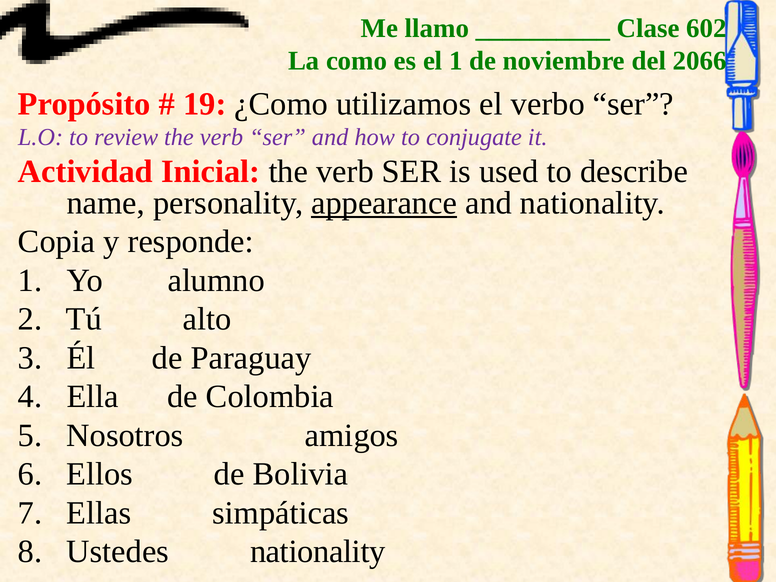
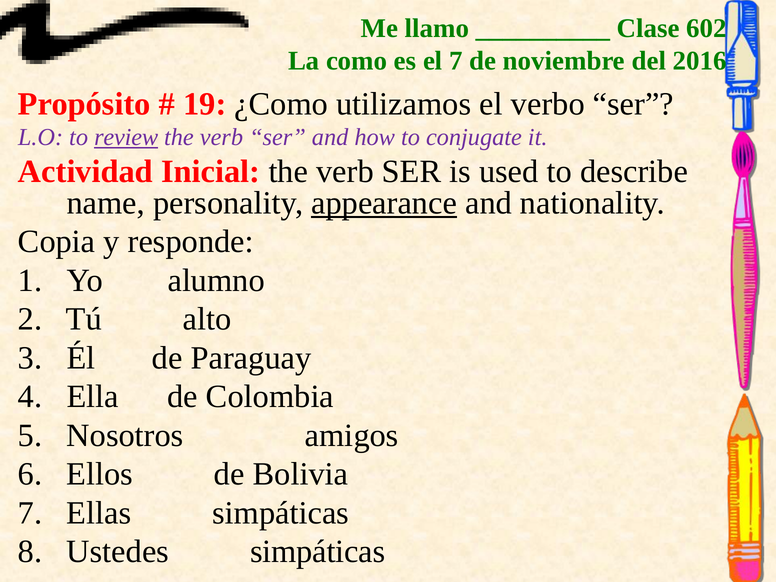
el 1: 1 -> 7 (456, 61)
2066: 2066 -> 2016 (700, 61)
review underline: none -> present (126, 137)
Ustedes nationality: nationality -> simpáticas (318, 552)
